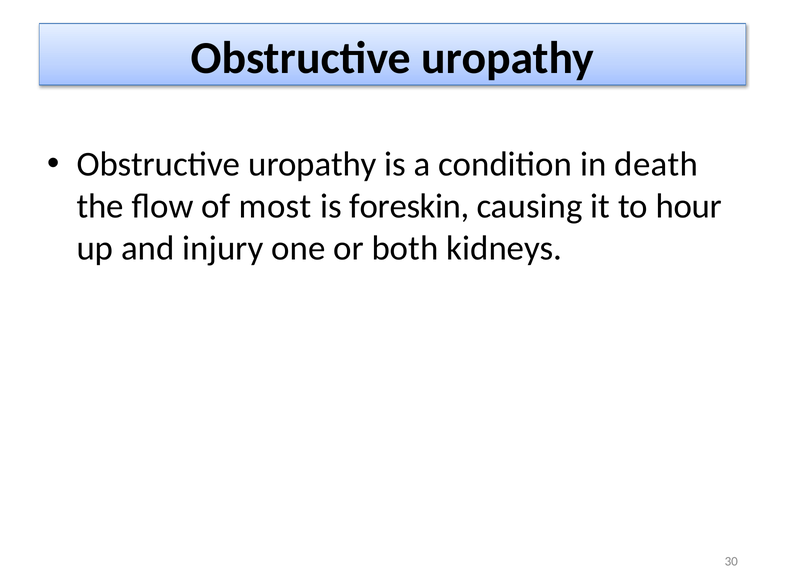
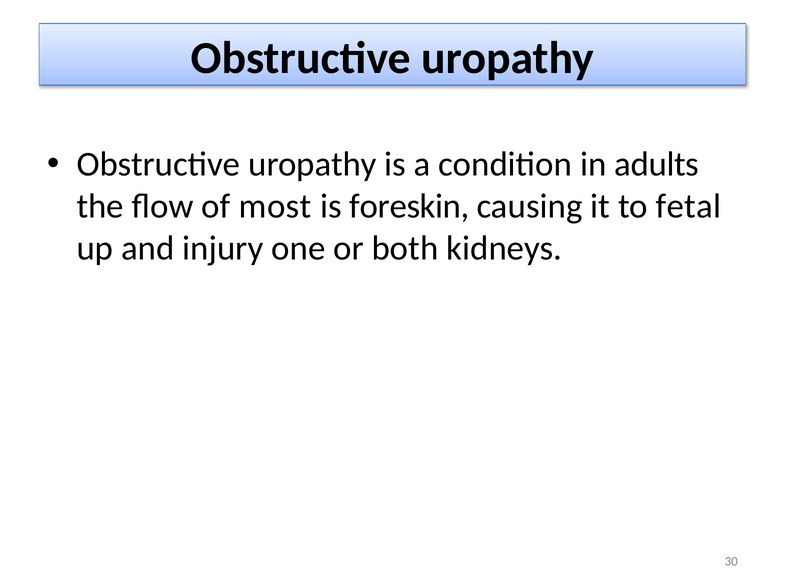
death: death -> adults (657, 165)
hour: hour -> fetal (688, 207)
